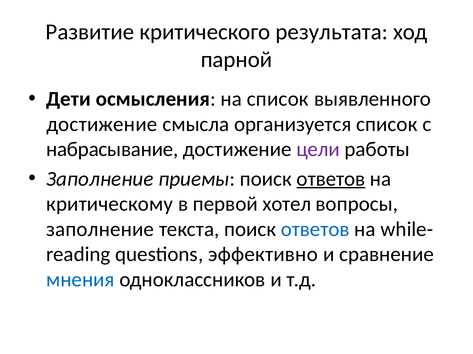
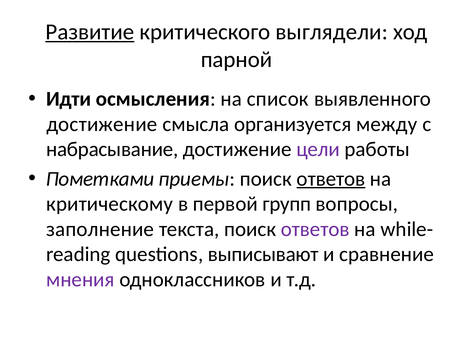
Развитие underline: none -> present (90, 32)
результата: результата -> выглядели (332, 32)
Дети: Дети -> Идти (69, 99)
организуется список: список -> между (387, 124)
Заполнение: Заполнение -> Пометками (100, 179)
хотел: хотел -> групп (287, 204)
ответов colour: blue -> purple (315, 230)
эффективно: эффективно -> выписывают (263, 255)
мнения colour: blue -> purple (80, 280)
